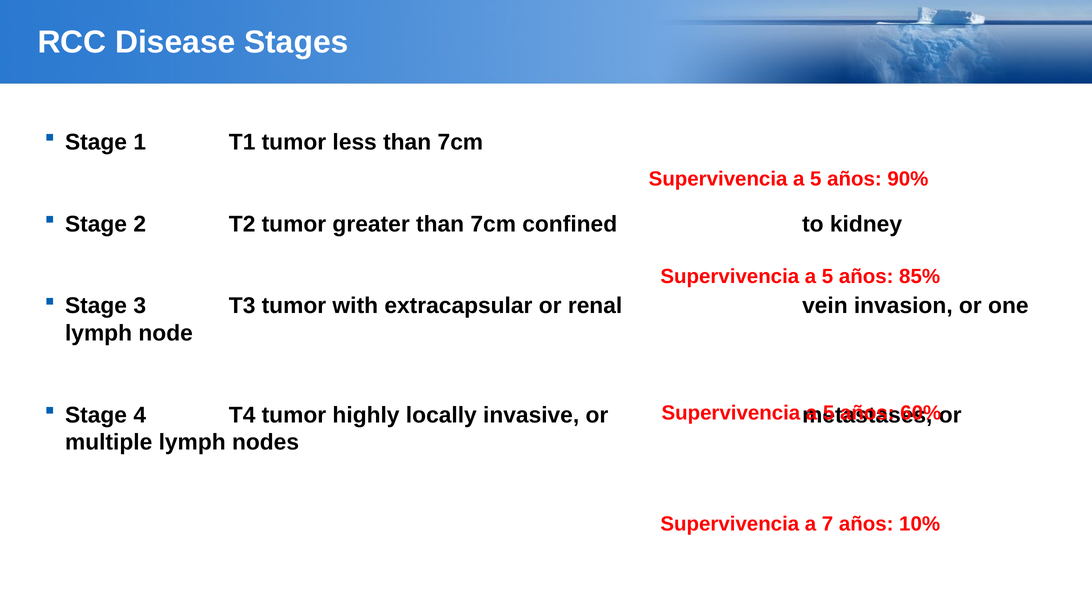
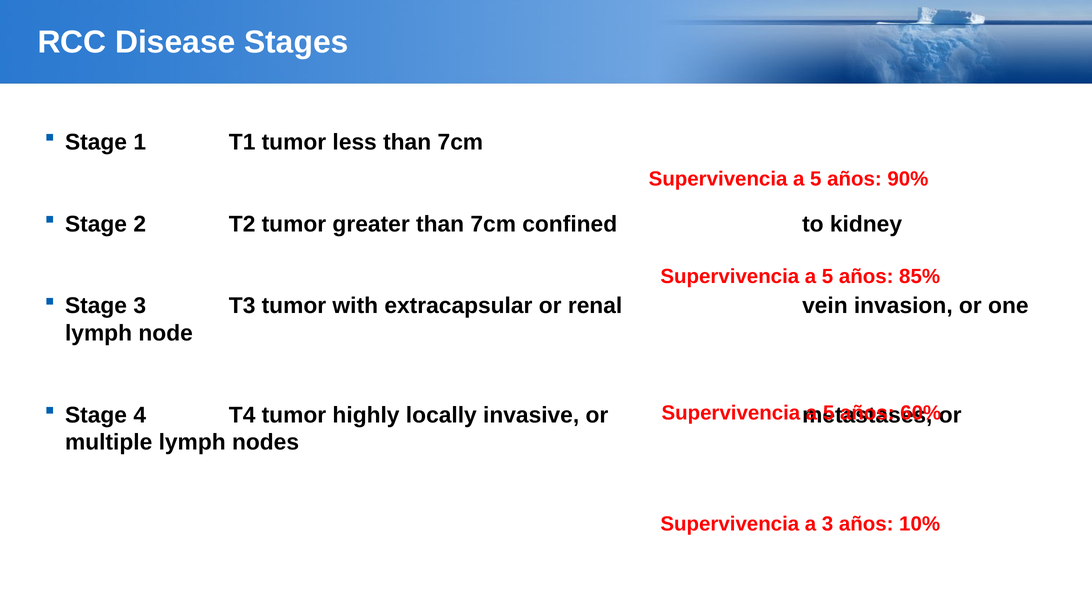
a 7: 7 -> 3 (828, 524)
